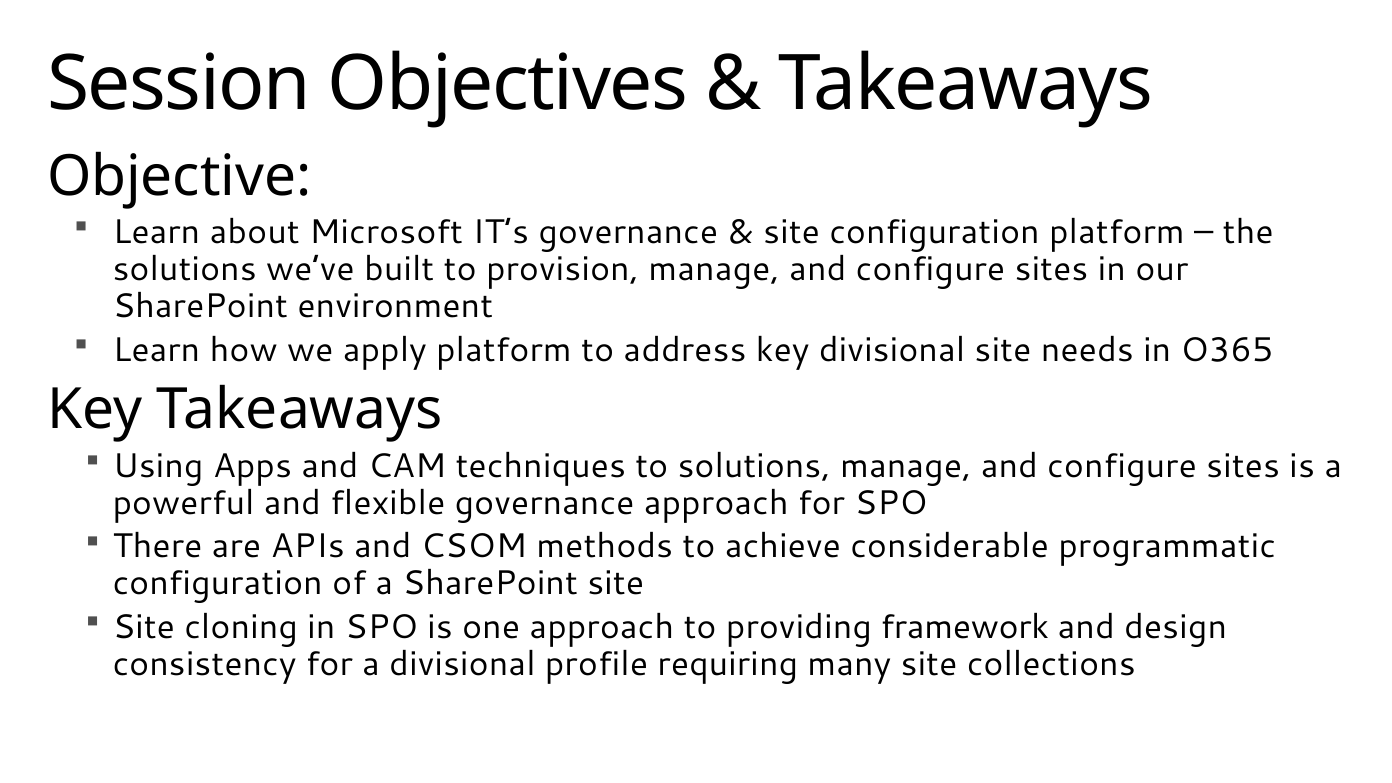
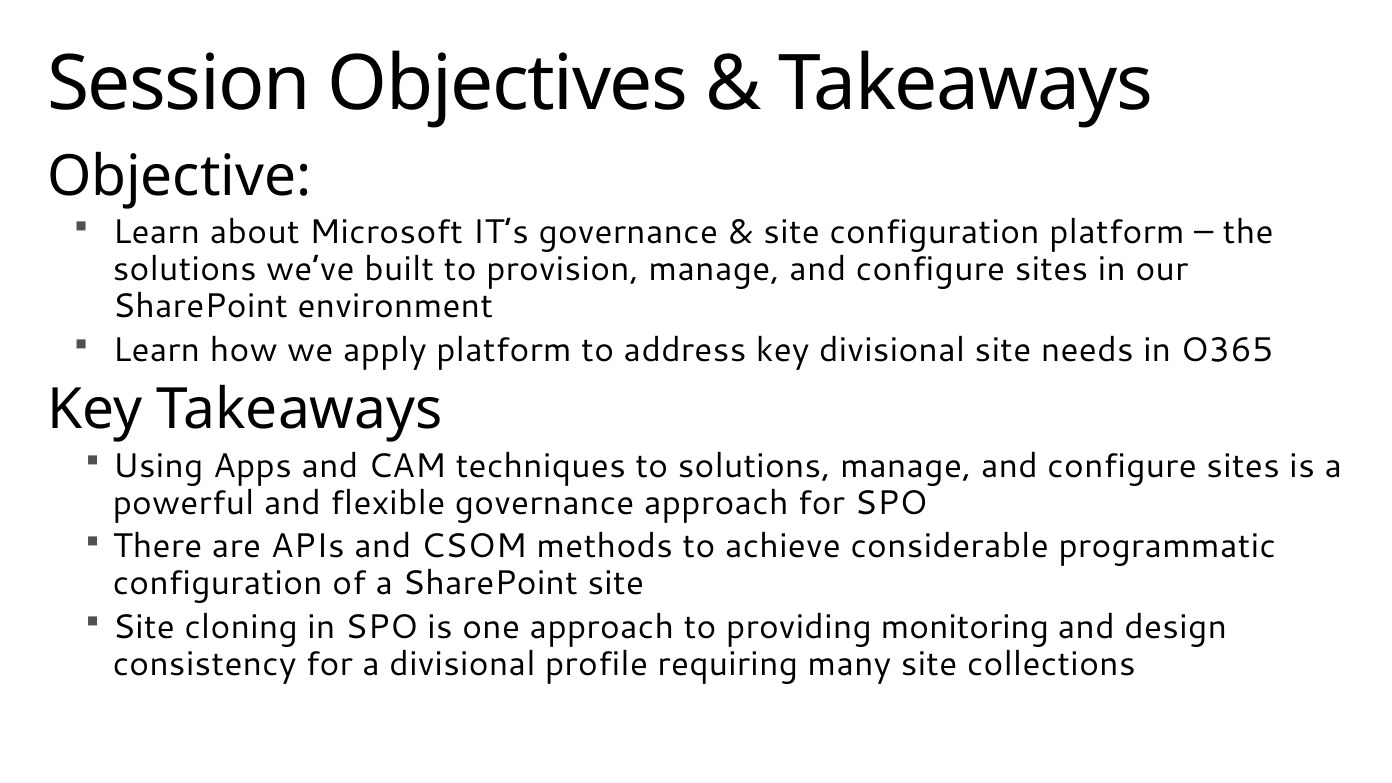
framework: framework -> monitoring (965, 627)
